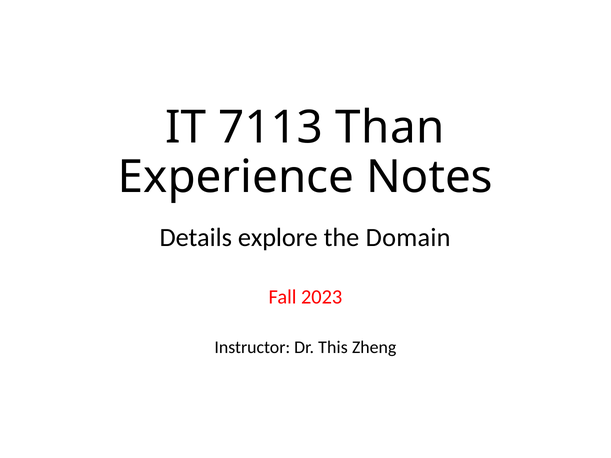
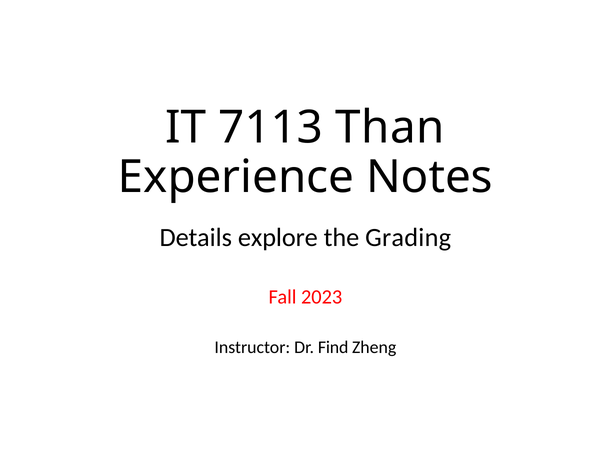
Domain: Domain -> Grading (408, 238)
This: This -> Find (333, 348)
